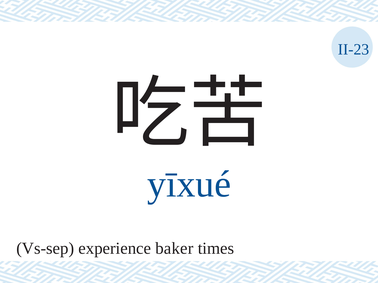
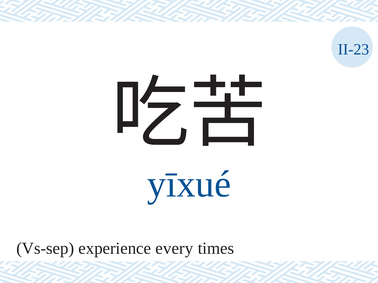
baker: baker -> every (174, 249)
